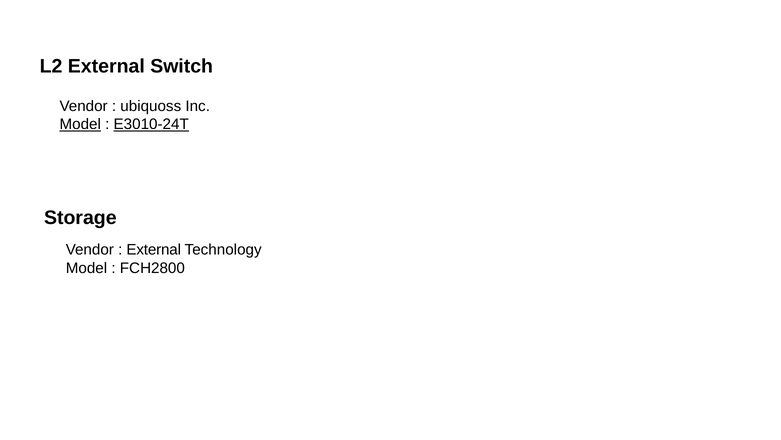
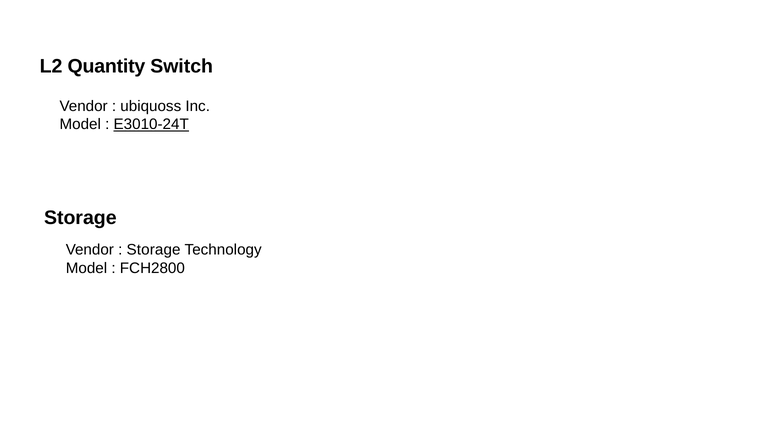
L2 External: External -> Quantity (106, 66)
Model underline: present -> none (80, 124)
External: External -> Storage (154, 250)
